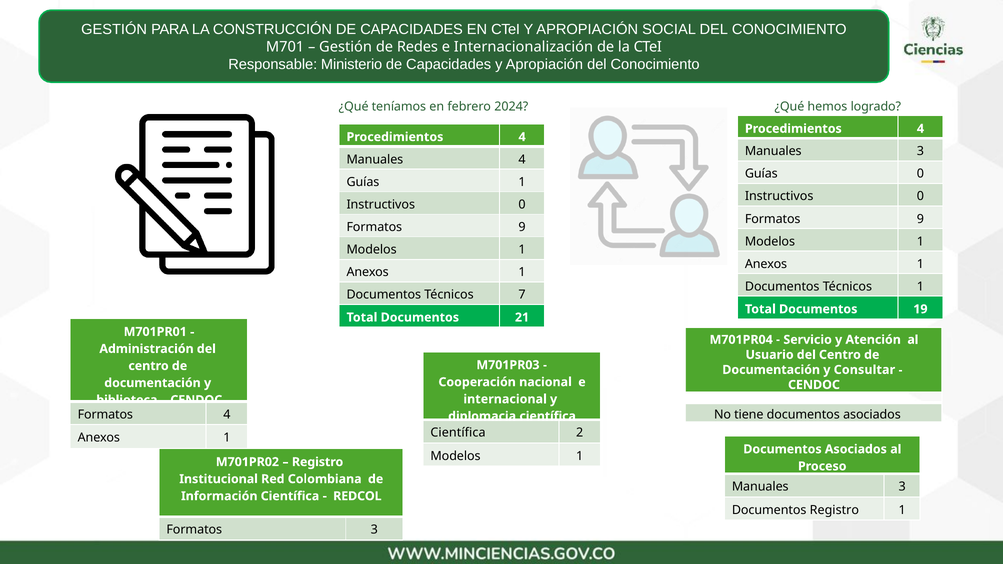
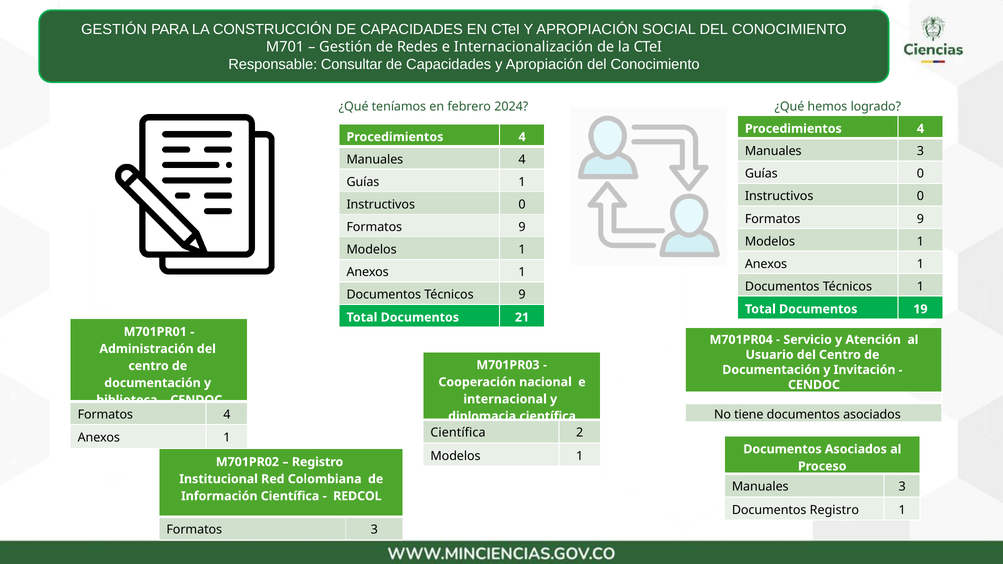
Ministerio: Ministerio -> Consultar (352, 64)
Técnicos 7: 7 -> 9 (522, 295)
Consultar: Consultar -> Invitación (865, 370)
